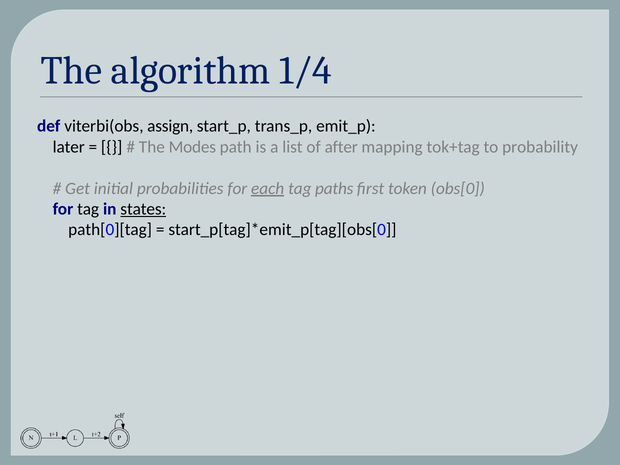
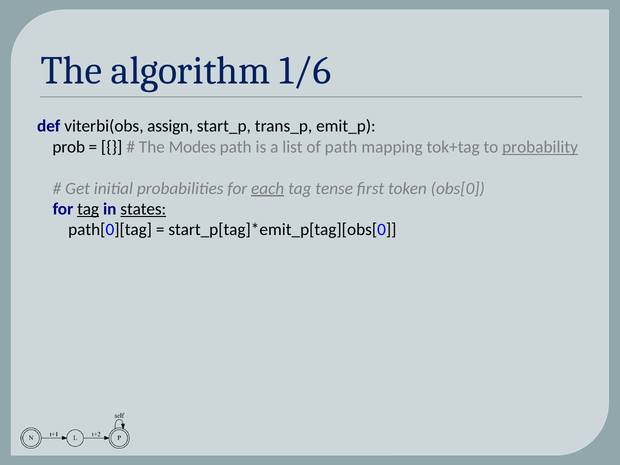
1/4: 1/4 -> 1/6 (305, 71)
later: later -> prob (69, 147)
of after: after -> path (341, 147)
probability underline: none -> present (540, 147)
paths: paths -> tense (334, 188)
tag underline: none -> present (88, 209)
